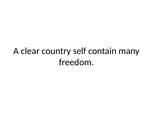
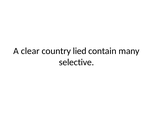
self: self -> lied (80, 51)
freedom: freedom -> selective (76, 62)
